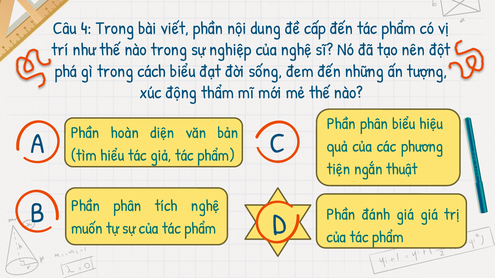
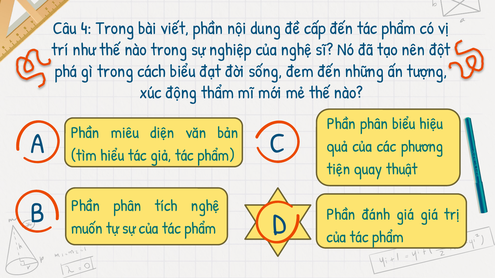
hoàn: hoàn -> miêu (125, 133)
ngắn: ngắn -> quay (368, 169)
